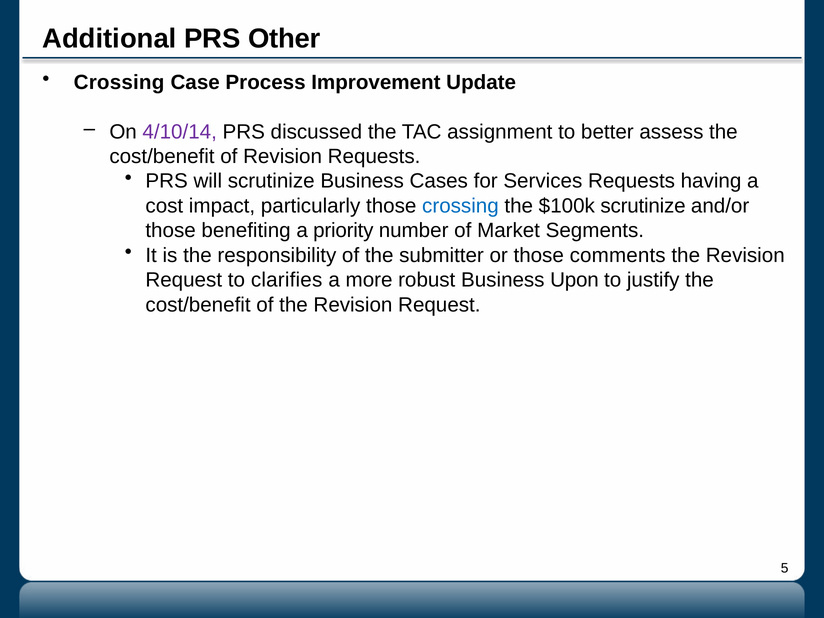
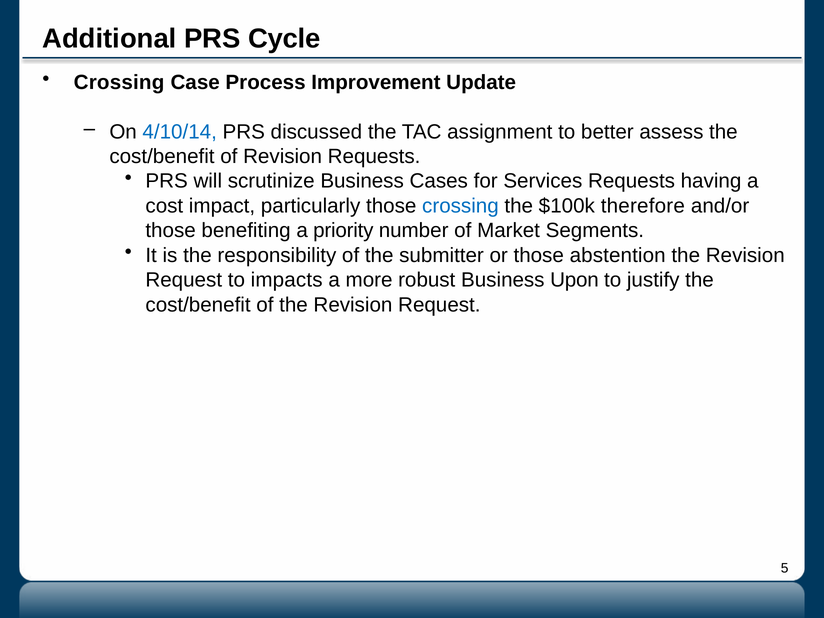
Other: Other -> Cycle (284, 39)
4/10/14 colour: purple -> blue (180, 132)
$100k scrutinize: scrutinize -> therefore (643, 206)
comments: comments -> abstention (618, 255)
clarifies: clarifies -> impacts (287, 280)
